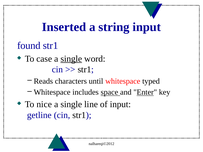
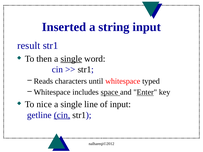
found: found -> result (29, 46)
case: case -> then (44, 59)
cin underline: none -> present (62, 115)
